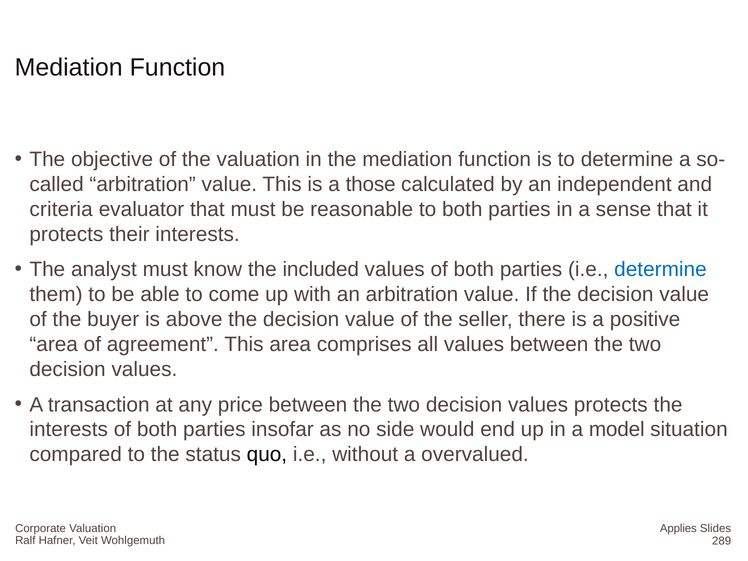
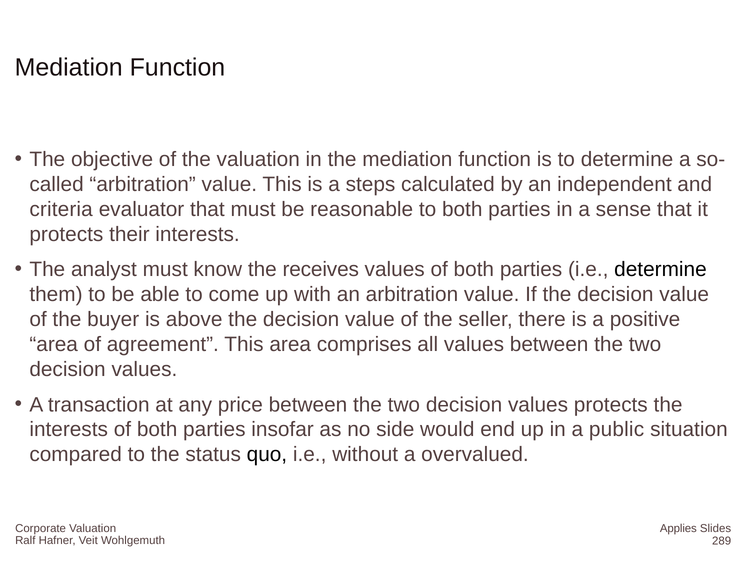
those: those -> steps (371, 184)
included: included -> receives (321, 270)
determine colour: blue -> black (660, 270)
model: model -> public (617, 430)
